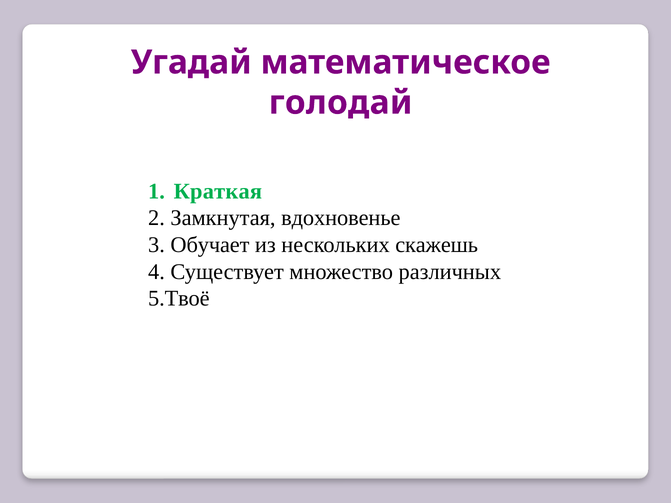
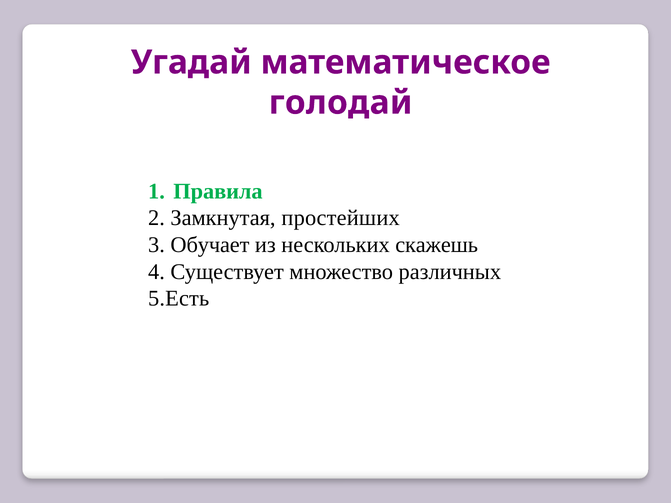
Краткая: Краткая -> Правила (218, 191)
вдохновенье: вдохновенье -> простейших (341, 218)
5.Твоё: 5.Твоё -> 5.Есть (179, 299)
